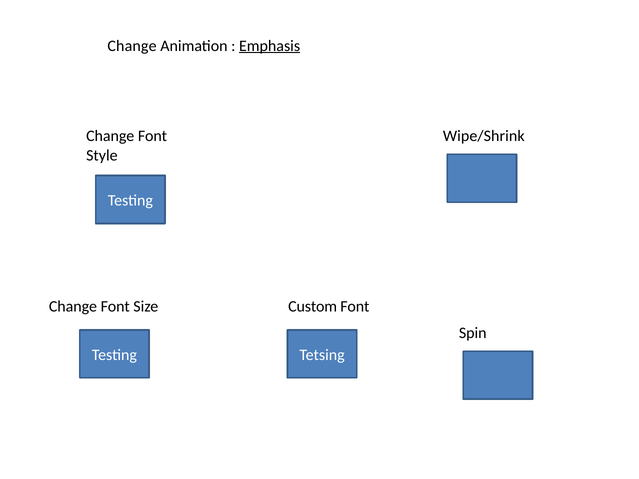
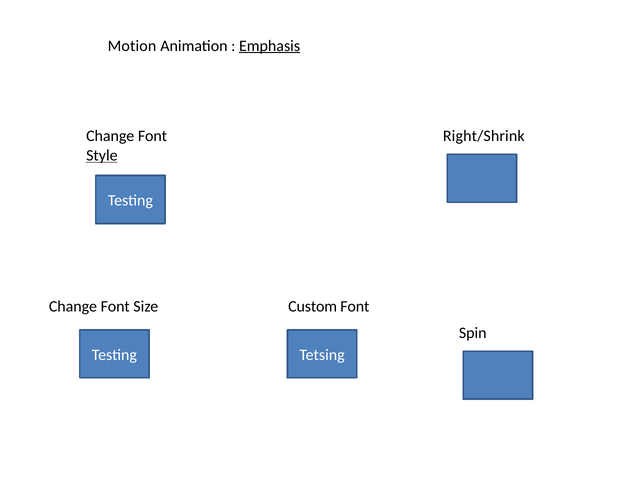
Change: Change -> Motion (132, 46)
Wipe/Shrink: Wipe/Shrink -> Right/Shrink (484, 136)
Style underline: none -> present (102, 155)
